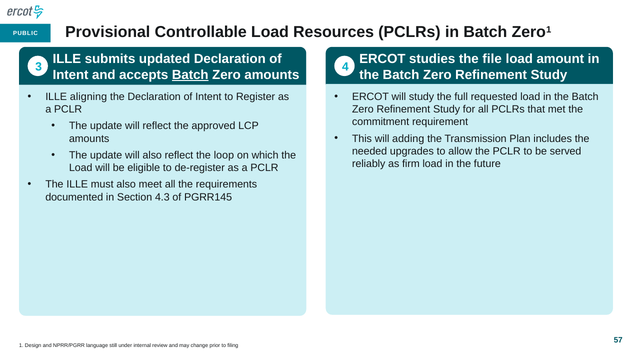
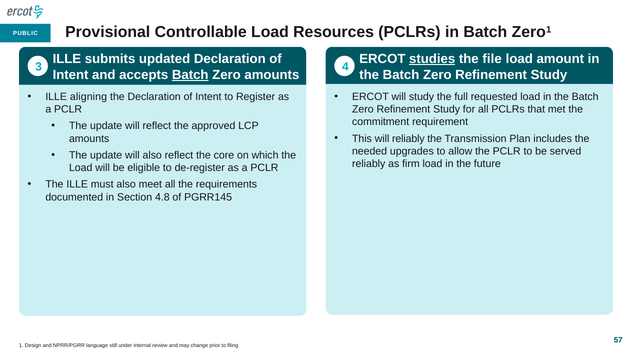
studies underline: none -> present (432, 59)
will adding: adding -> reliably (408, 138)
loop: loop -> core (224, 155)
4.3: 4.3 -> 4.8 (162, 197)
